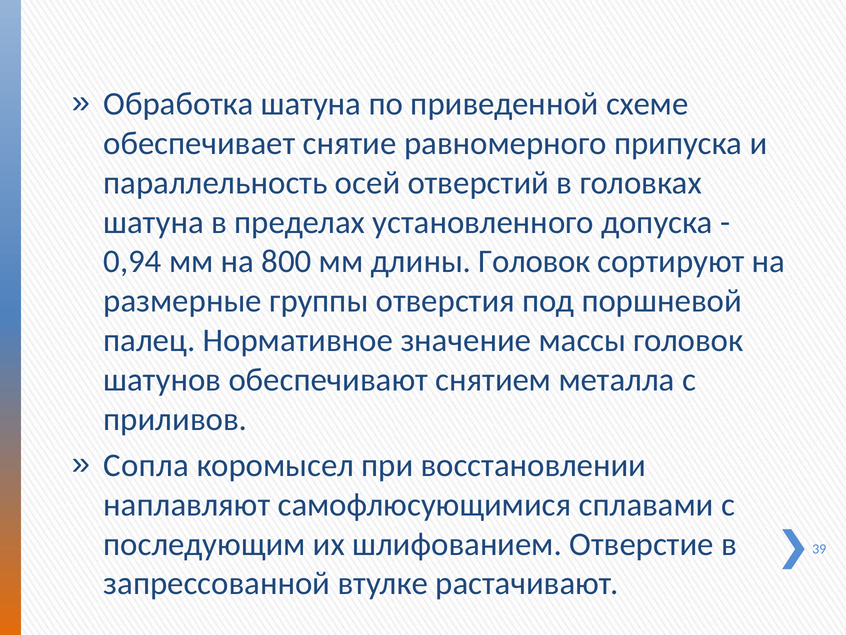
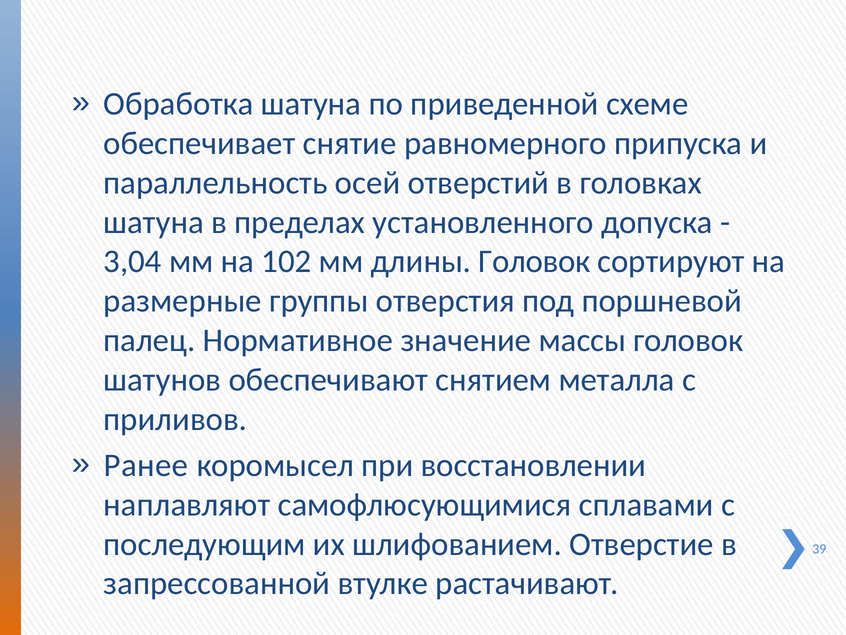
0,94: 0,94 -> 3,04 (133, 261)
800: 800 -> 102 (286, 261)
Сопла: Сопла -> Ранее (146, 465)
